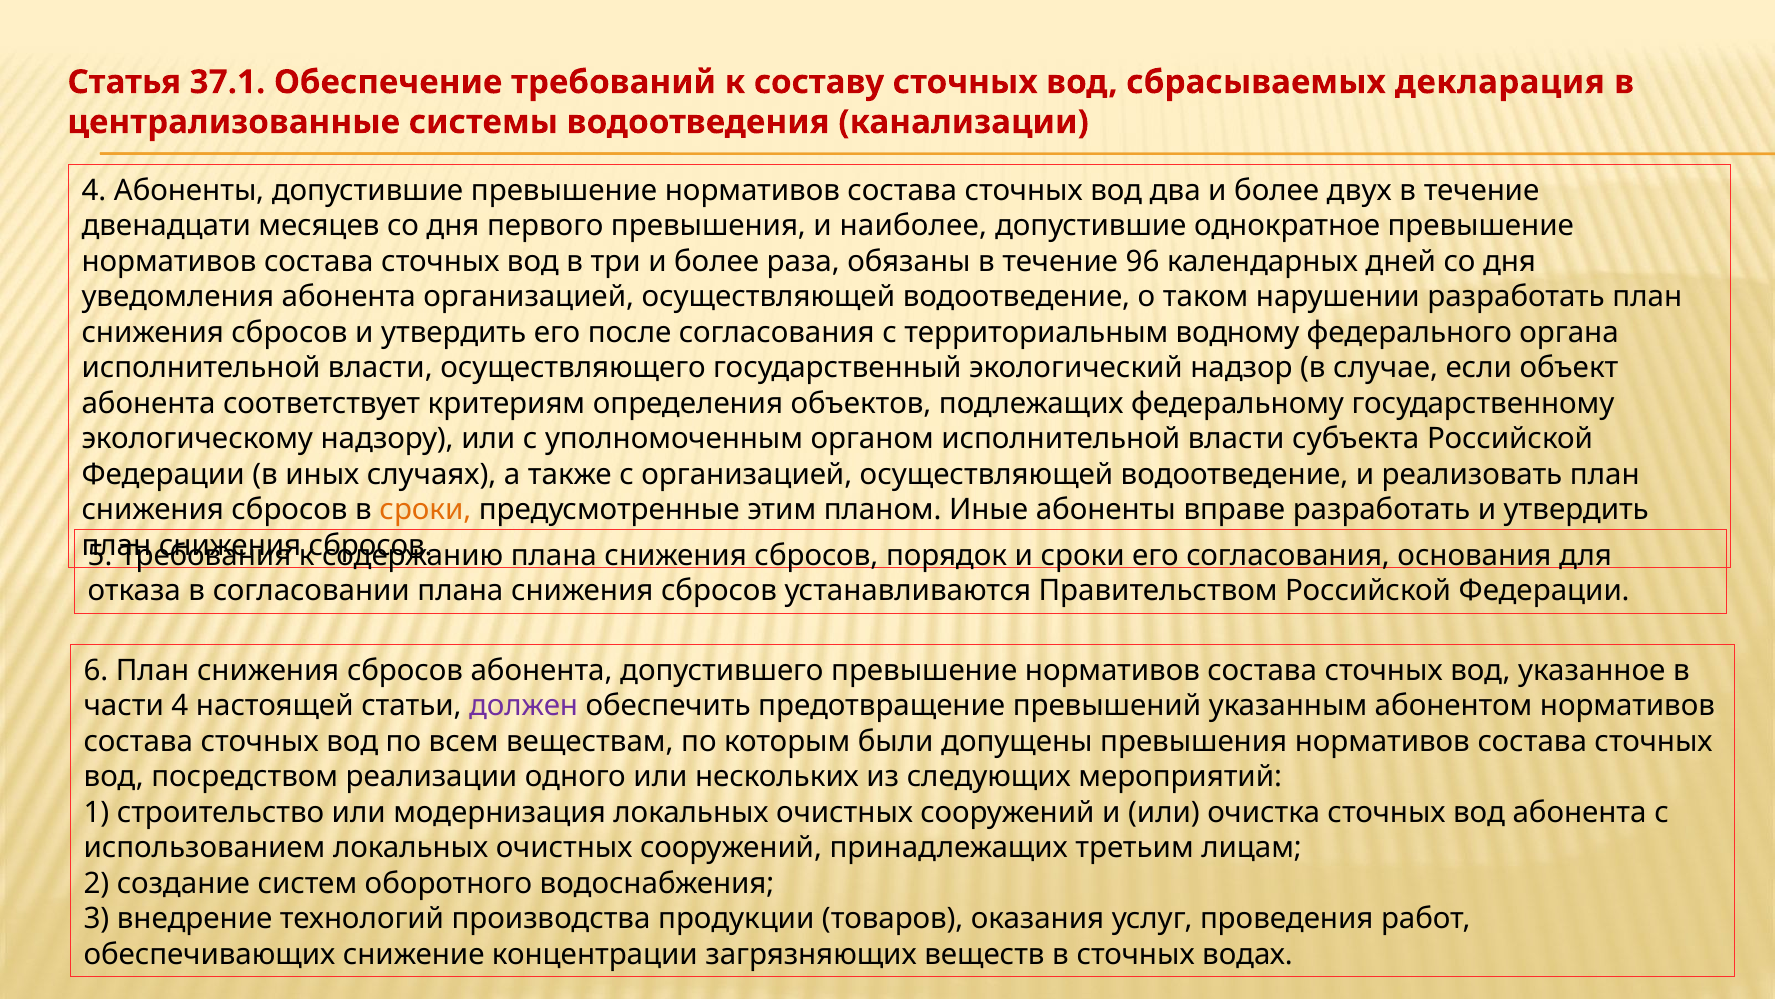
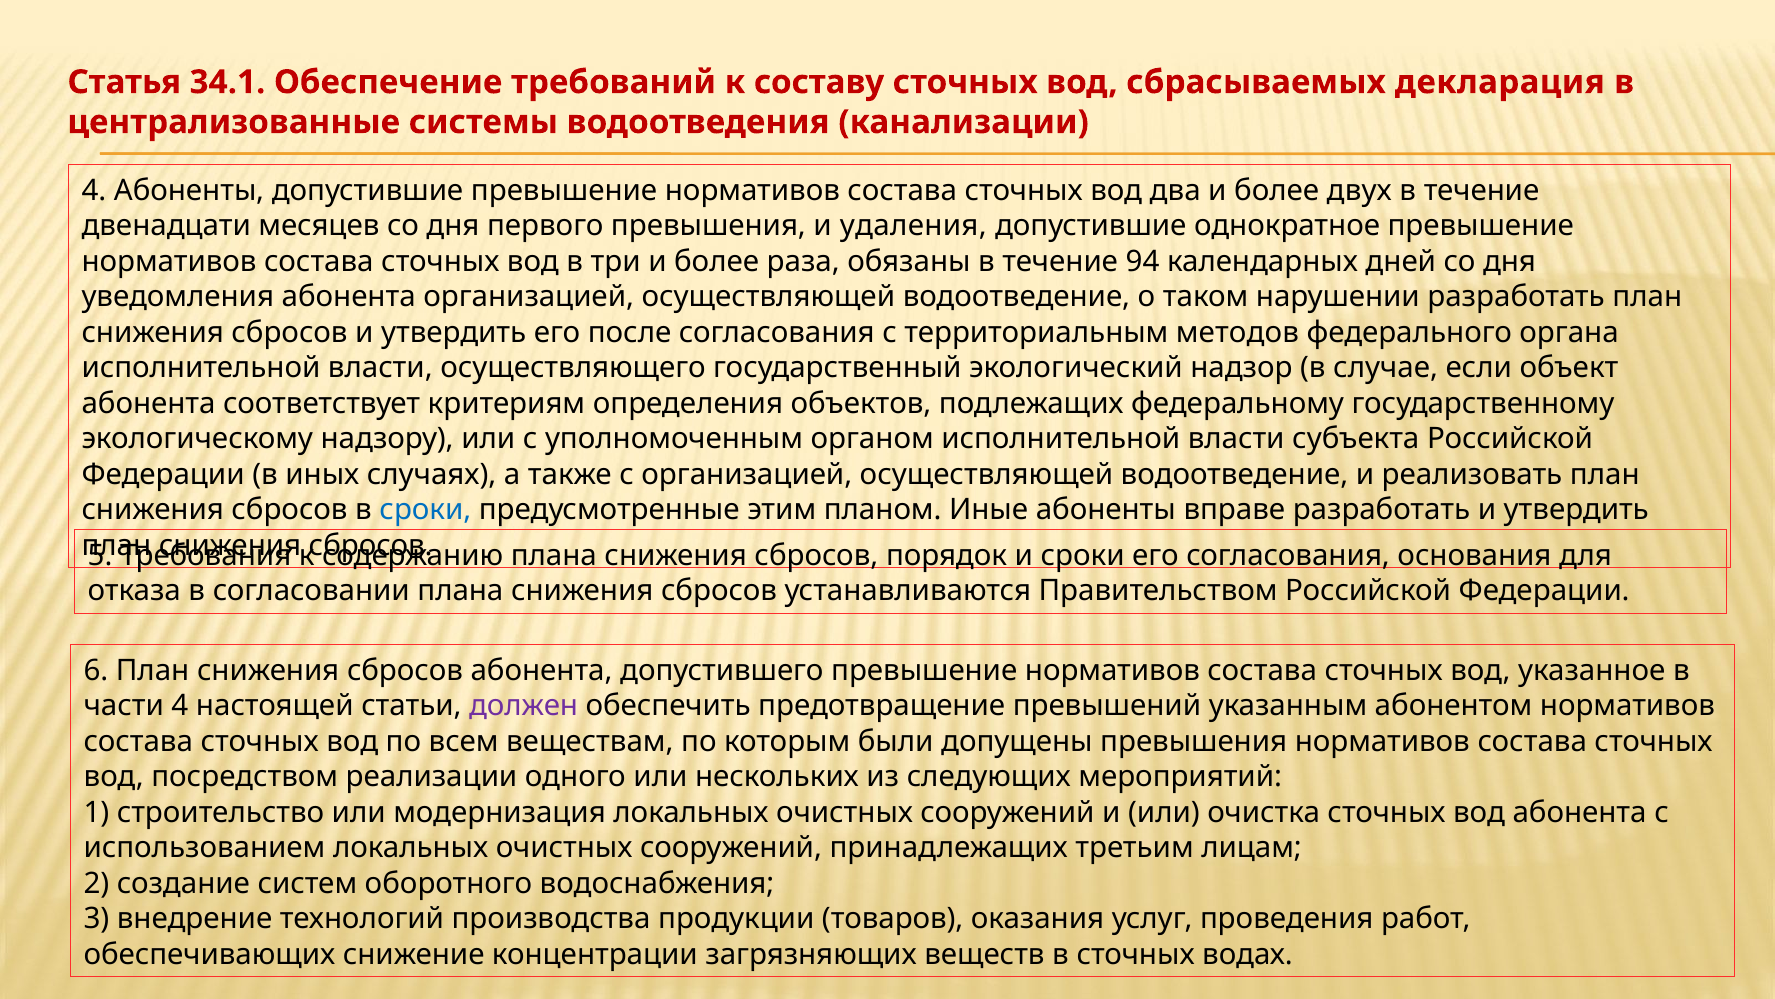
37.1: 37.1 -> 34.1 (228, 82)
наиболее: наиболее -> удаления (913, 226)
96: 96 -> 94 (1143, 261)
водному: водному -> методов (1237, 332)
сроки colour: orange -> blue (425, 510)
